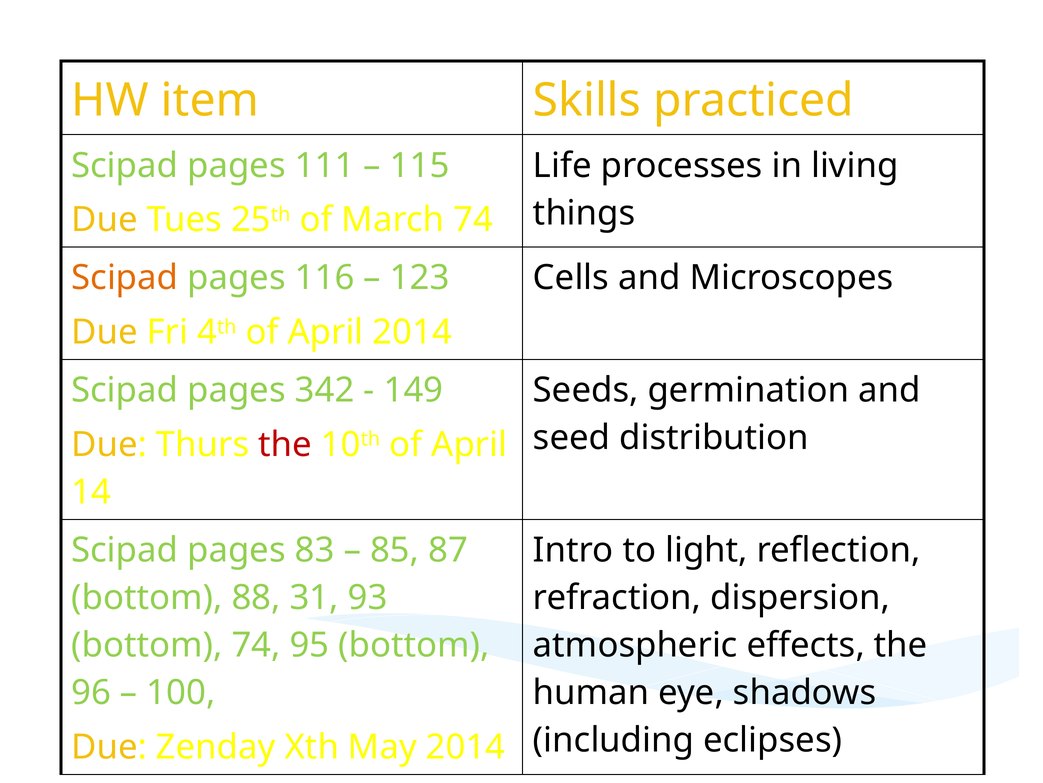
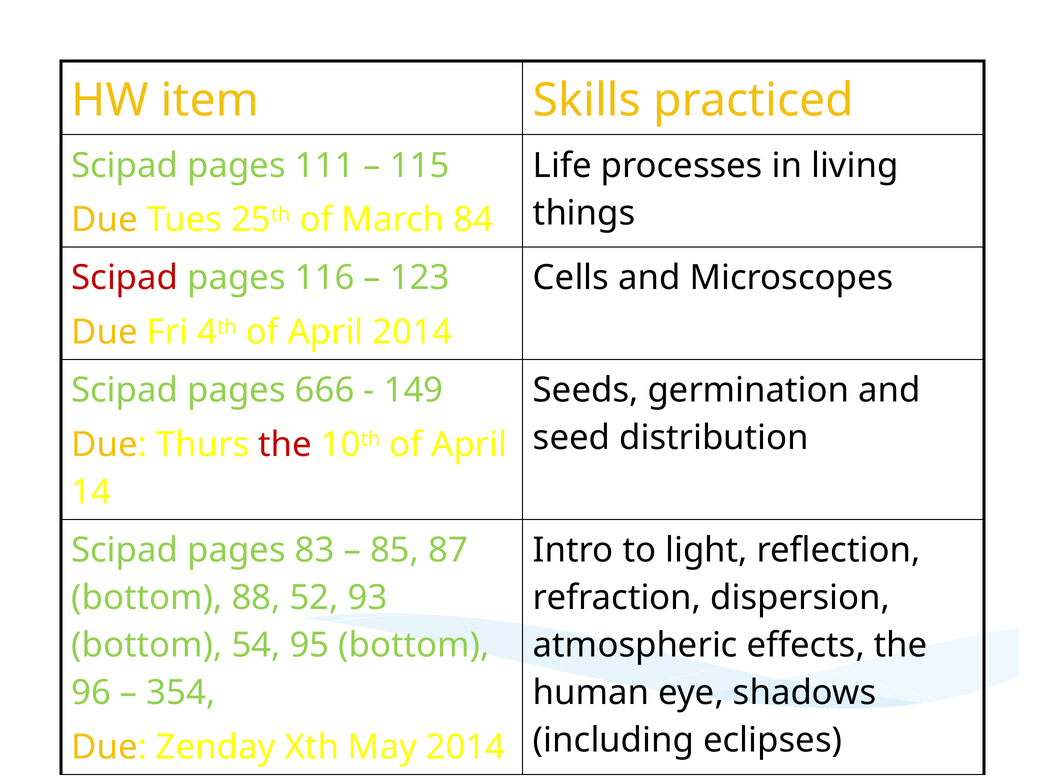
March 74: 74 -> 84 (473, 220)
Scipad colour: orange -> red (125, 278)
342: 342 -> 666 (325, 390)
31: 31 -> 52 (314, 597)
bottom 74: 74 -> 54 (256, 645)
100: 100 -> 354 (181, 692)
